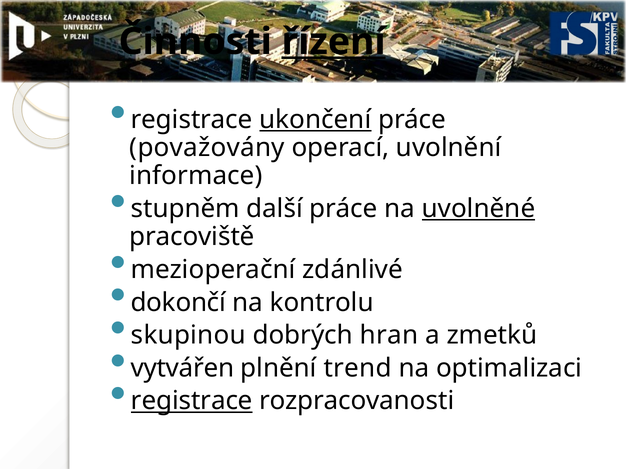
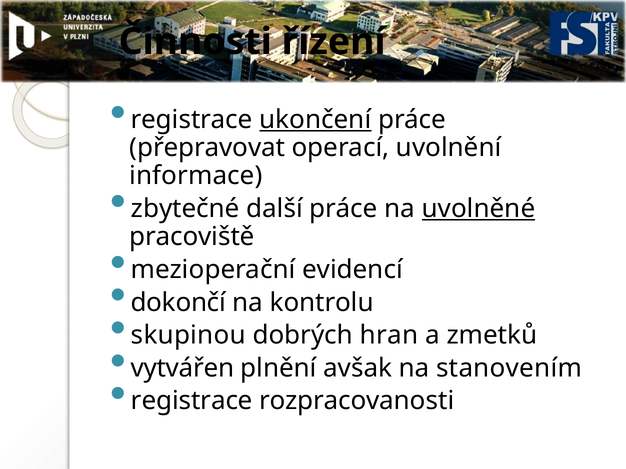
řízení underline: present -> none (334, 42)
považovány: považovány -> přepravovat (207, 148)
stupněm: stupněm -> zbytečné (185, 209)
zdánlivé: zdánlivé -> evidencí (352, 270)
trend: trend -> avšak (358, 368)
optimalizaci: optimalizaci -> stanovením (509, 368)
registrace underline: present -> none (192, 401)
